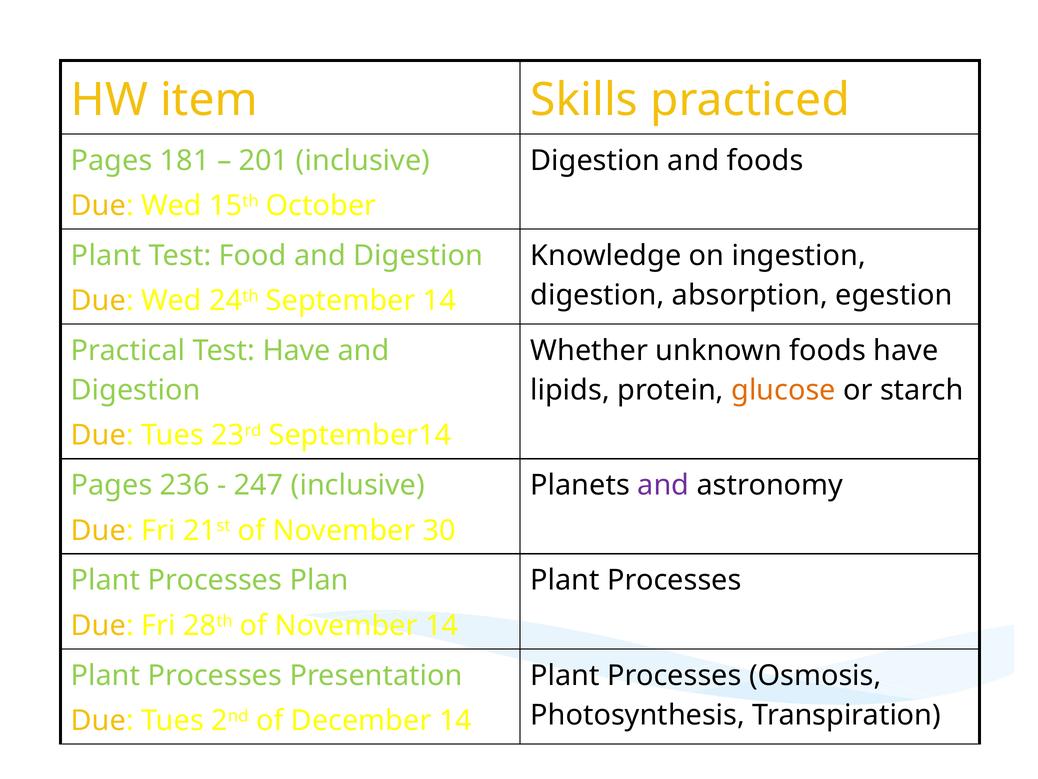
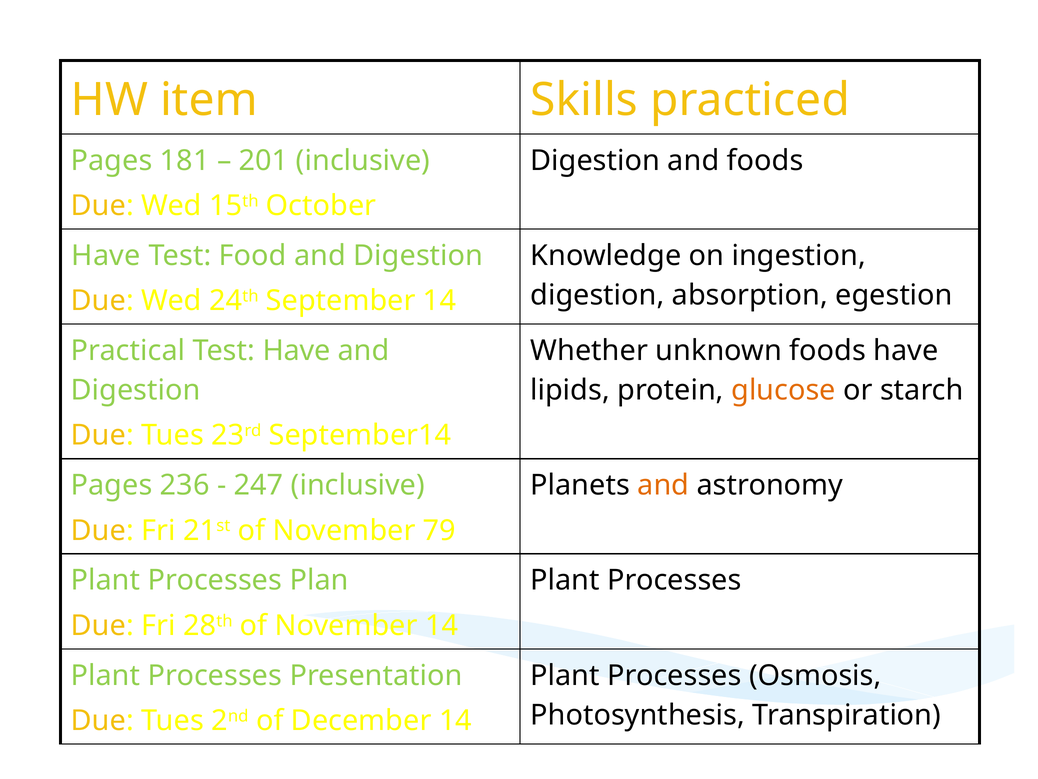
Plant: Plant -> Have (106, 255)
and colour: purple -> orange (663, 485)
30: 30 -> 79 (439, 530)
